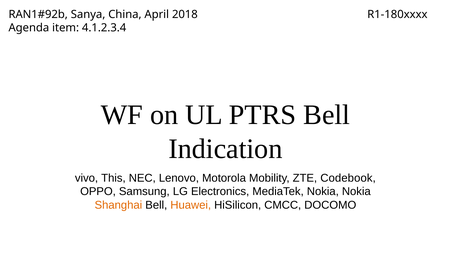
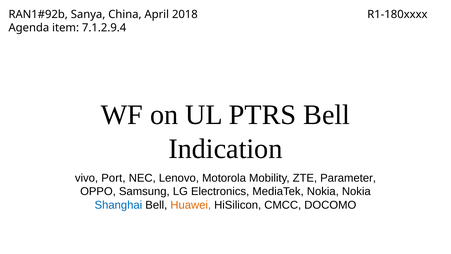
4.1.2.3.4: 4.1.2.3.4 -> 7.1.2.9.4 (104, 28)
This: This -> Port (113, 178)
Codebook: Codebook -> Parameter (348, 178)
Shanghai colour: orange -> blue (118, 205)
